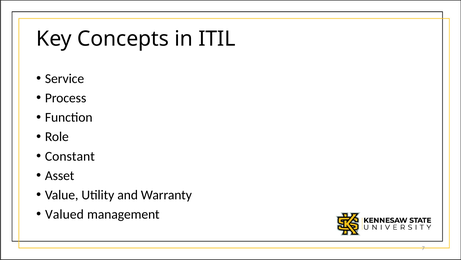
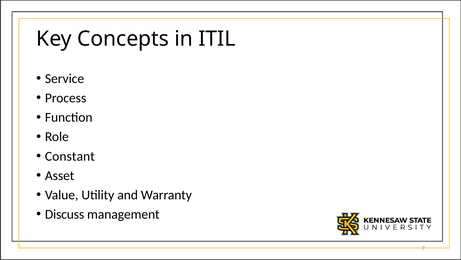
Valued: Valued -> Discuss (65, 214)
